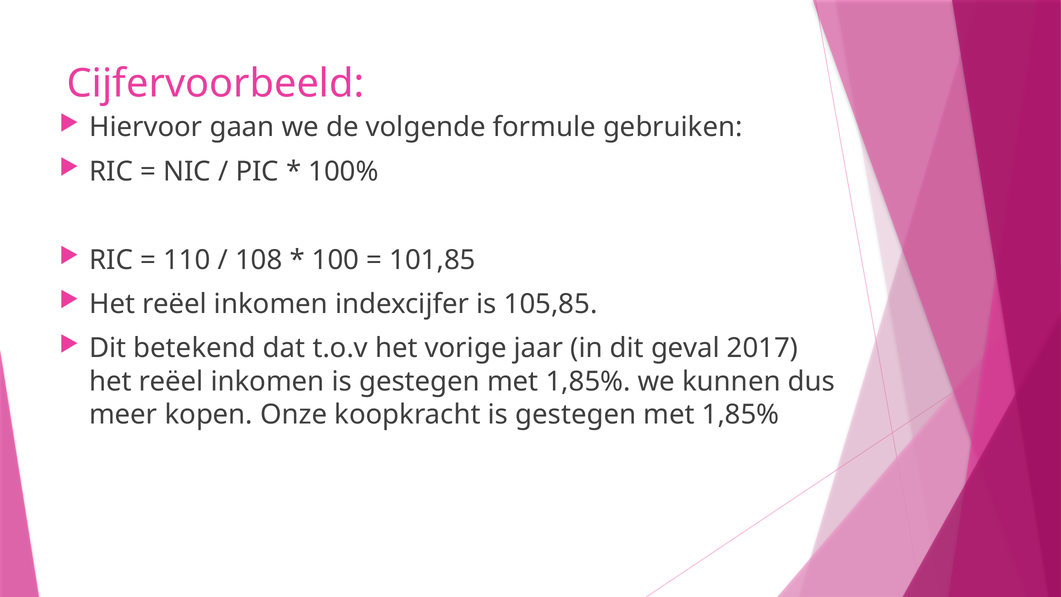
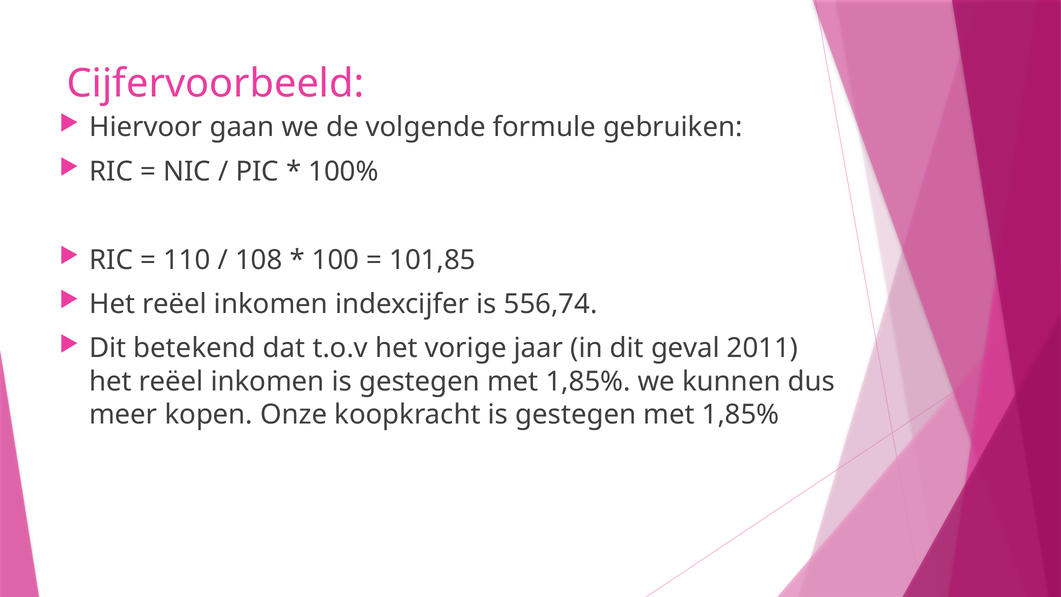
105,85: 105,85 -> 556,74 (551, 304)
2017: 2017 -> 2011 (763, 348)
